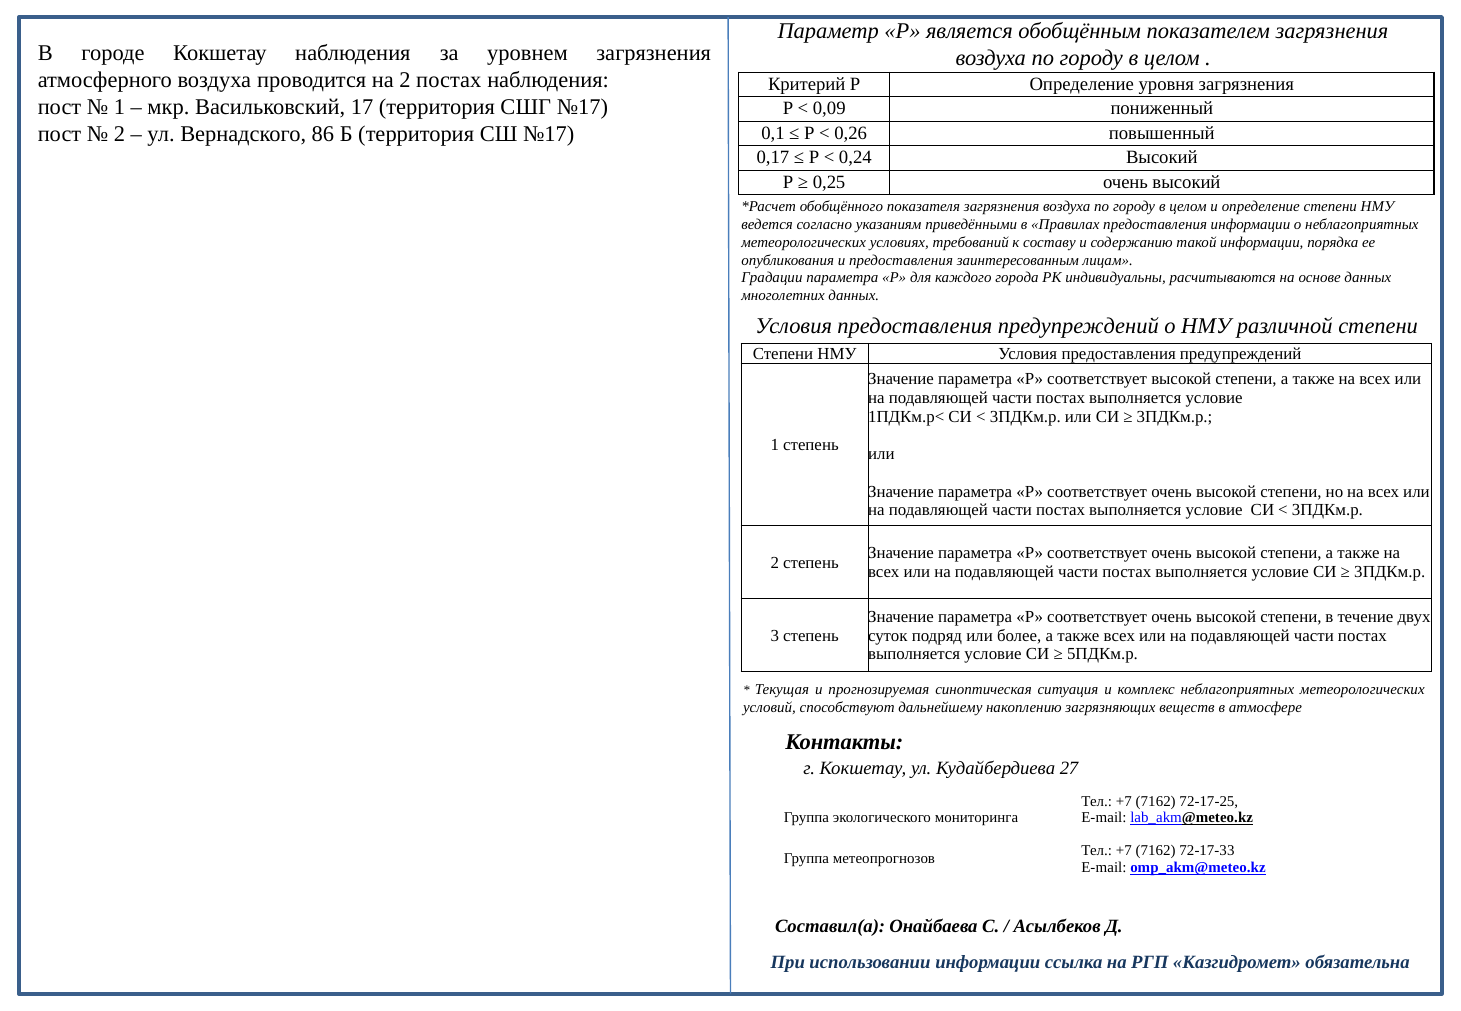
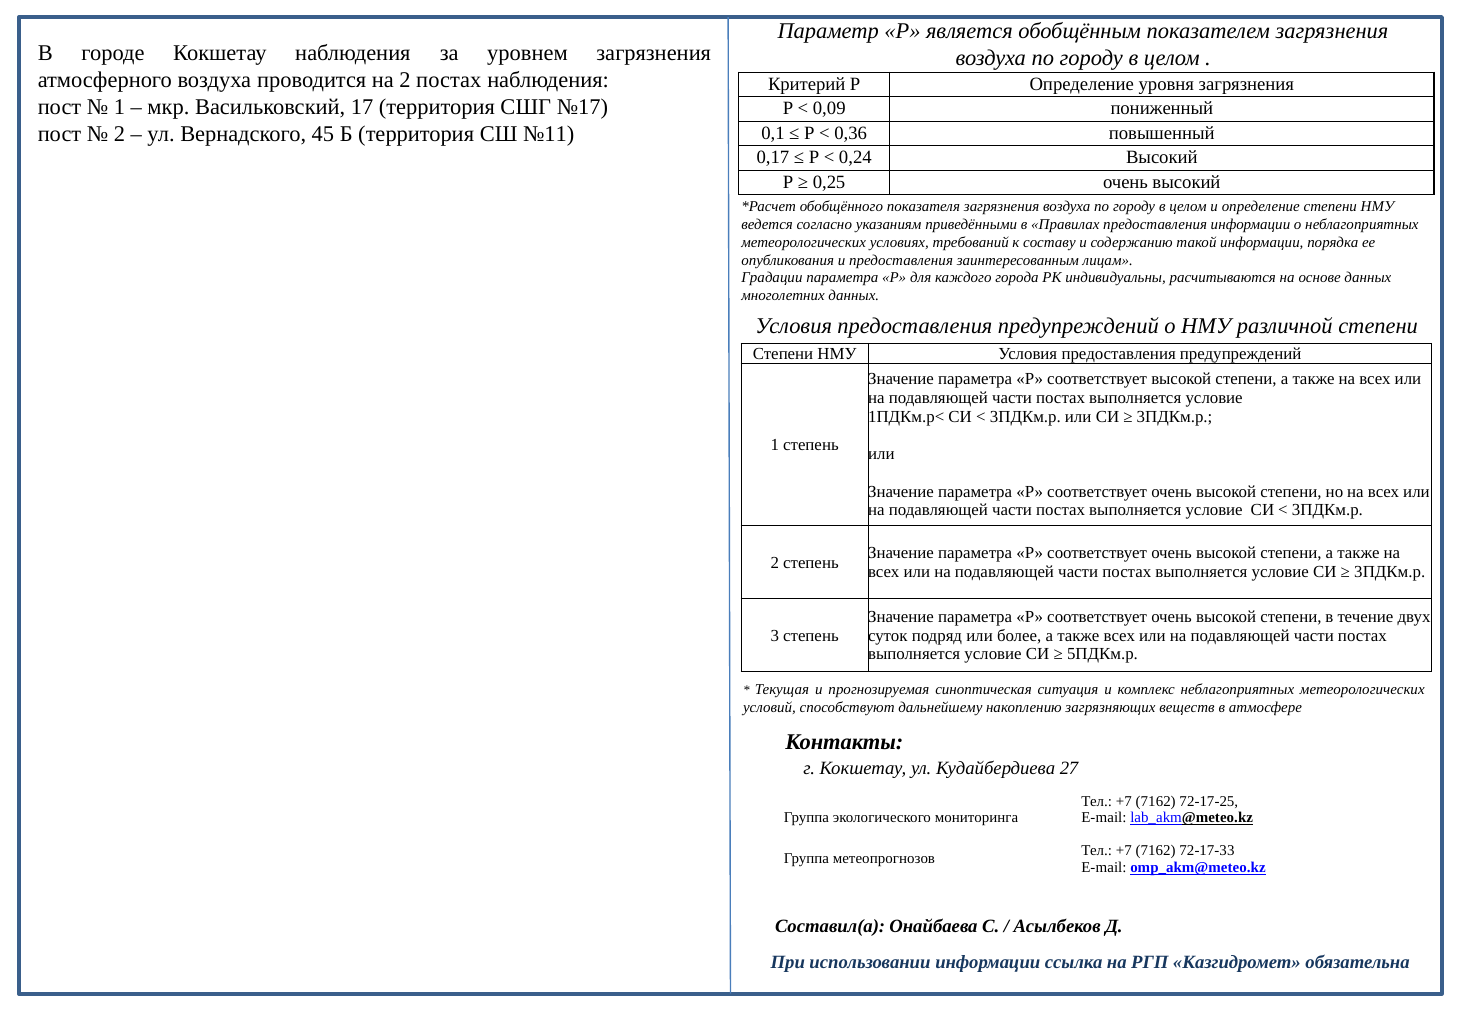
86: 86 -> 45 (323, 134)
СШ №17: №17 -> №11 (549, 134)
0,26: 0,26 -> 0,36 (851, 133)
